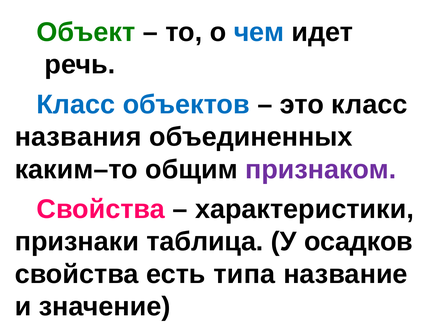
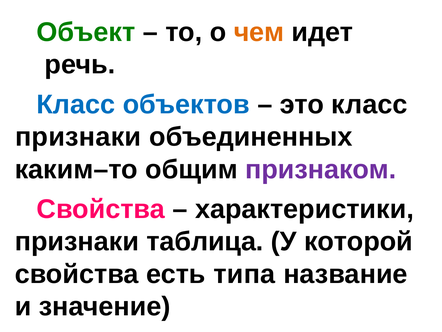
чем colour: blue -> orange (259, 32)
названия: названия -> признаки (78, 137)
осадков: осадков -> которой (358, 241)
